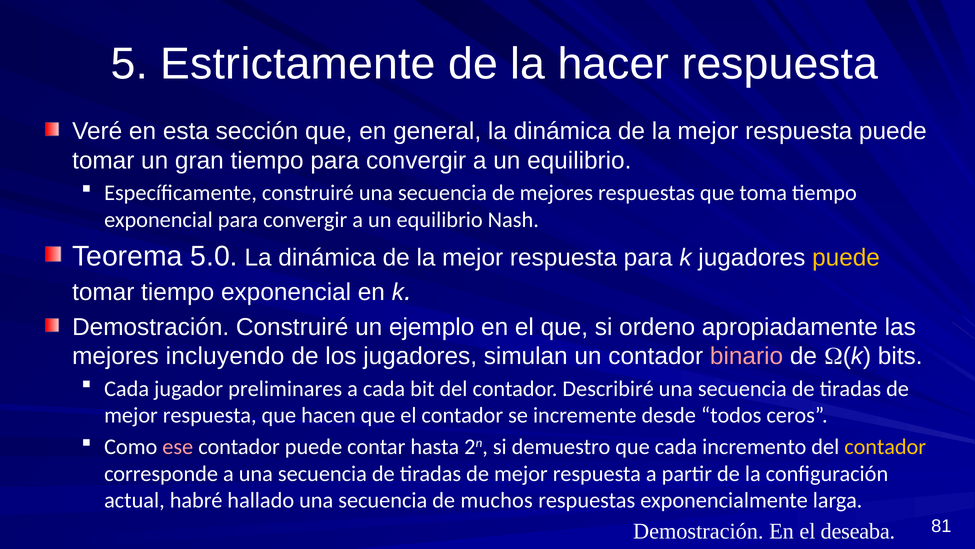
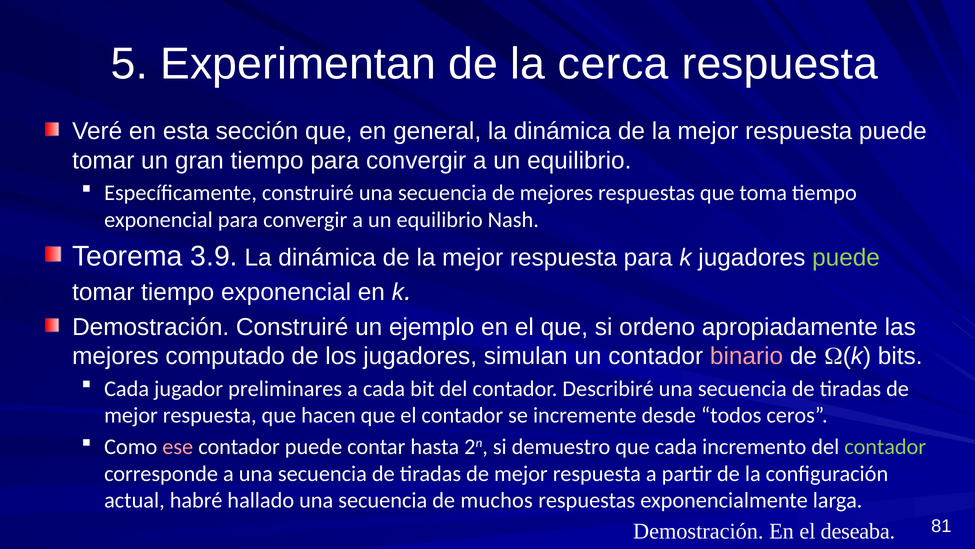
Estrictamente: Estrictamente -> Experimentan (298, 64)
hacer: hacer -> cerca (613, 64)
5.0: 5.0 -> 3.9 (214, 256)
puede colour: yellow -> light green (846, 258)
incluyendo: incluyendo -> computado (225, 356)
contador colour: yellow -> light green (885, 446)
